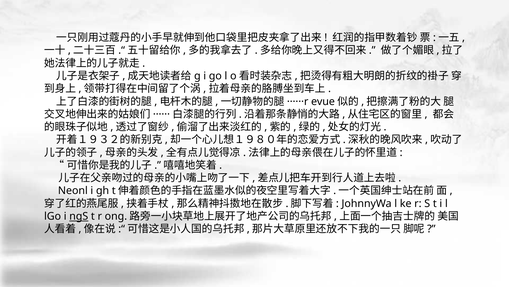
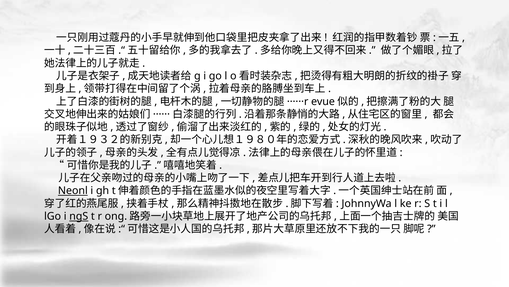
Neonl underline: none -> present (73, 190)
